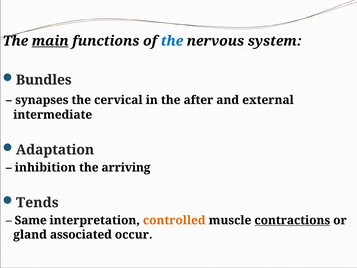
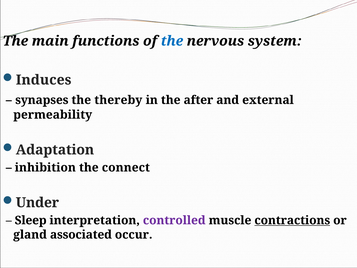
main underline: present -> none (50, 41)
Bundles: Bundles -> Induces (44, 80)
cervical: cervical -> thereby (118, 100)
intermediate: intermediate -> permeability (53, 115)
arriving: arriving -> connect (126, 167)
Tends: Tends -> Under (37, 202)
Same: Same -> Sleep (31, 220)
controlled colour: orange -> purple (174, 220)
